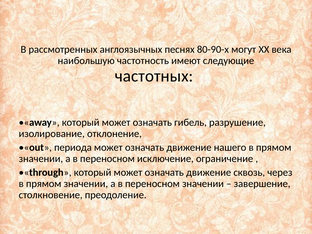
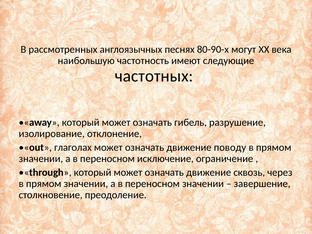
периода: периода -> глаголах (73, 147)
нашего: нашего -> поводу (230, 147)
